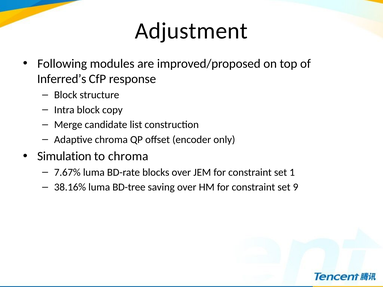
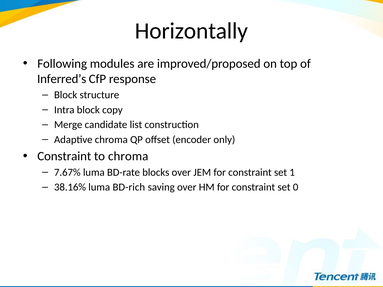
Adjustment: Adjustment -> Horizontally (191, 31)
Simulation: Simulation -> Constraint (64, 156)
BD-tree: BD-tree -> BD-rich (129, 187)
9: 9 -> 0 (296, 187)
